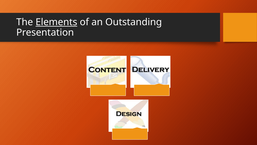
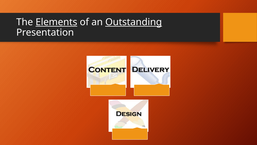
Outstanding underline: none -> present (134, 22)
